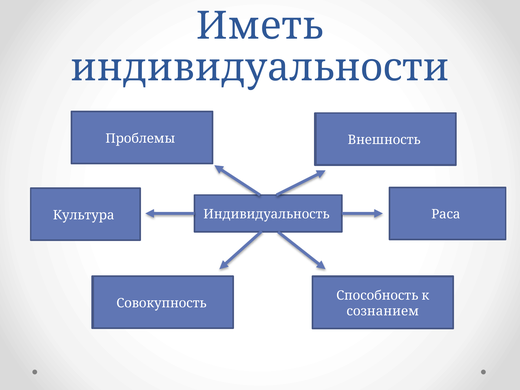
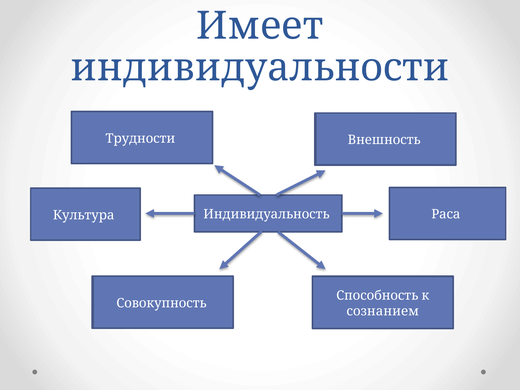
Иметь: Иметь -> Имеет (260, 26)
Проблемы: Проблемы -> Трудности (140, 138)
